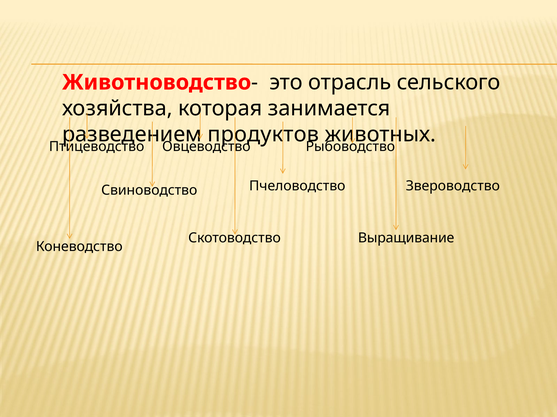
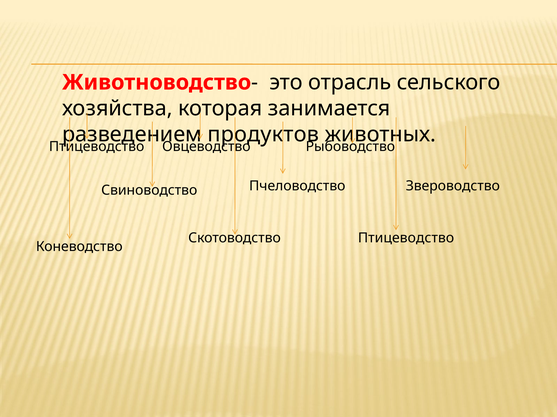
Скотоводство Выращивание: Выращивание -> Птицеводство (406, 238)
